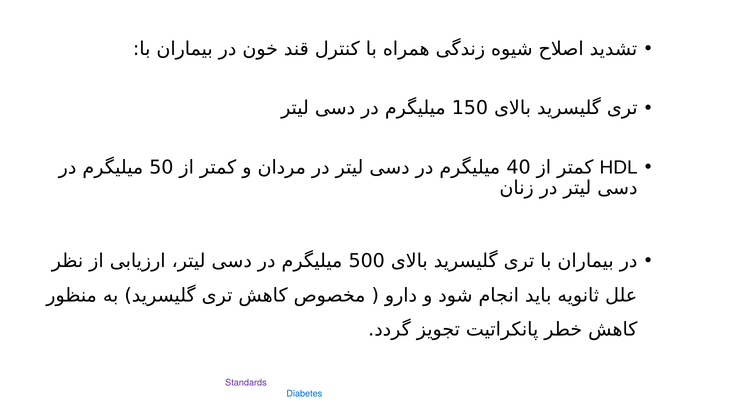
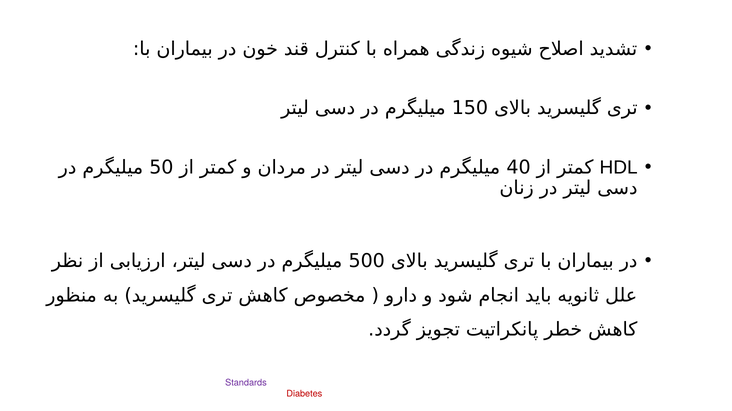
Diabetes colour: blue -> red (304, 395)
